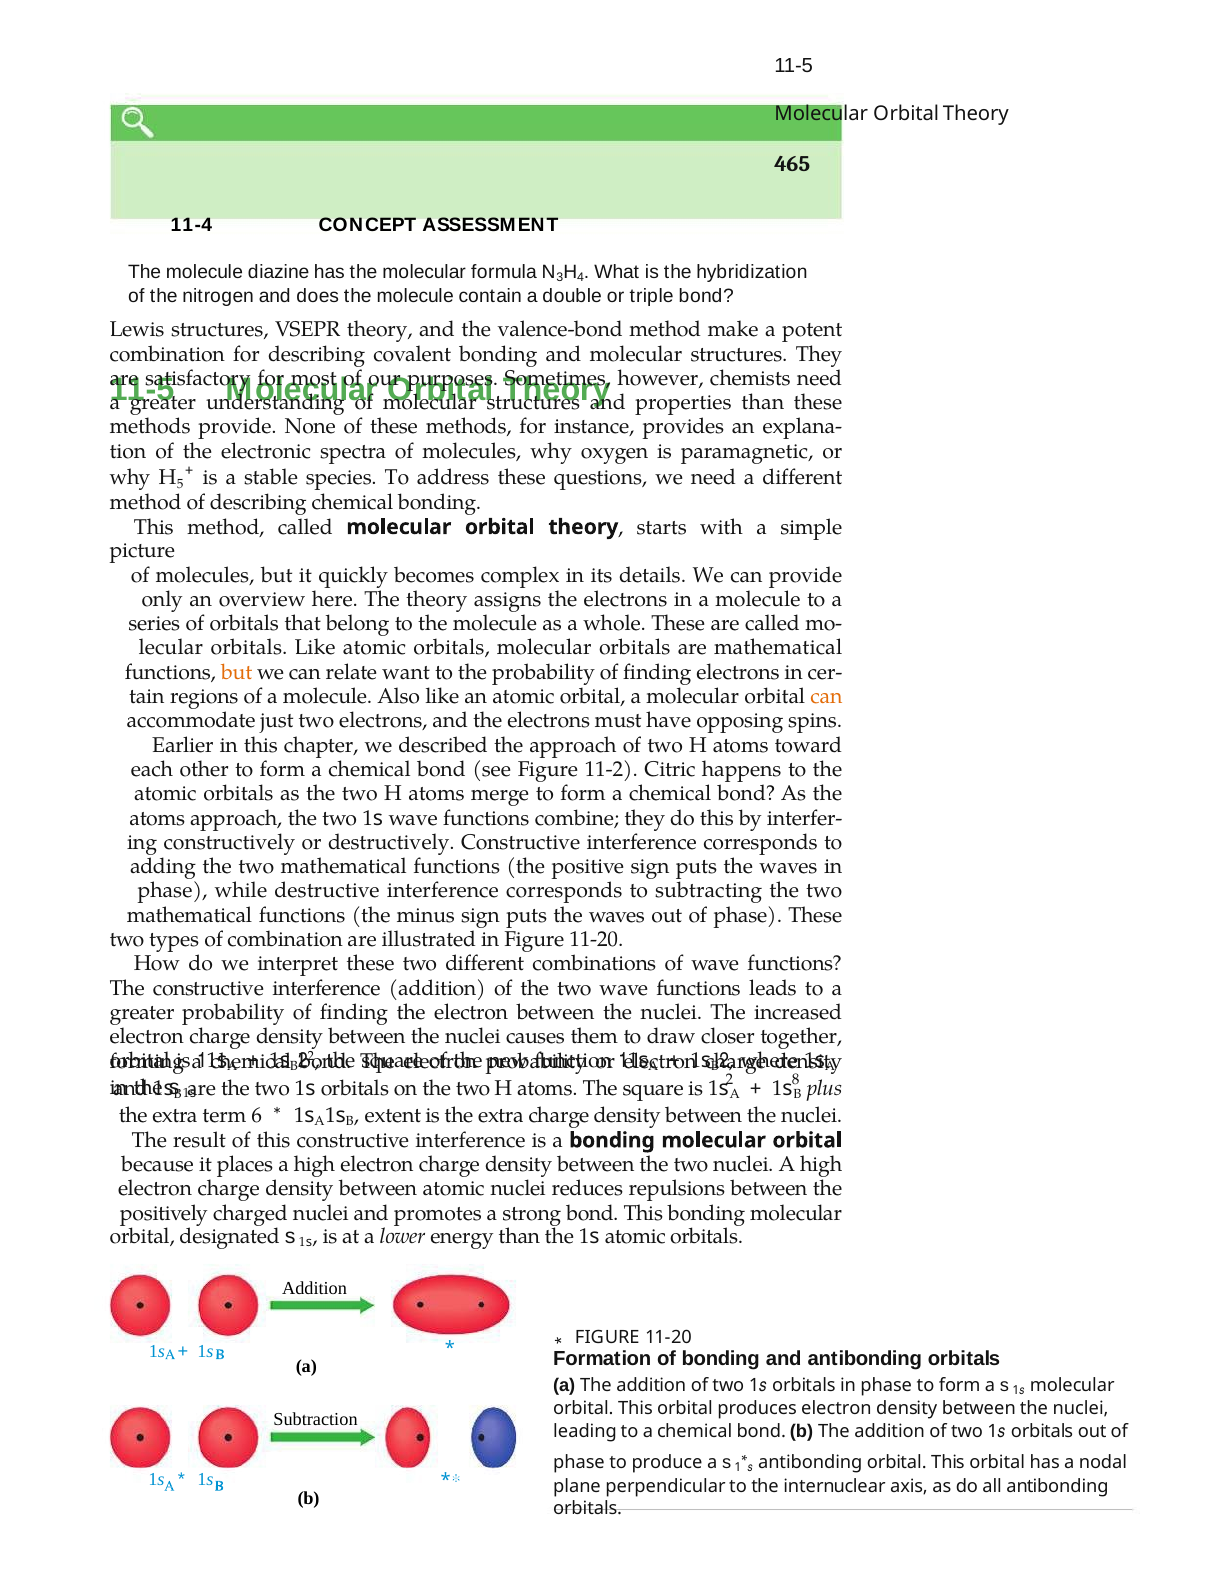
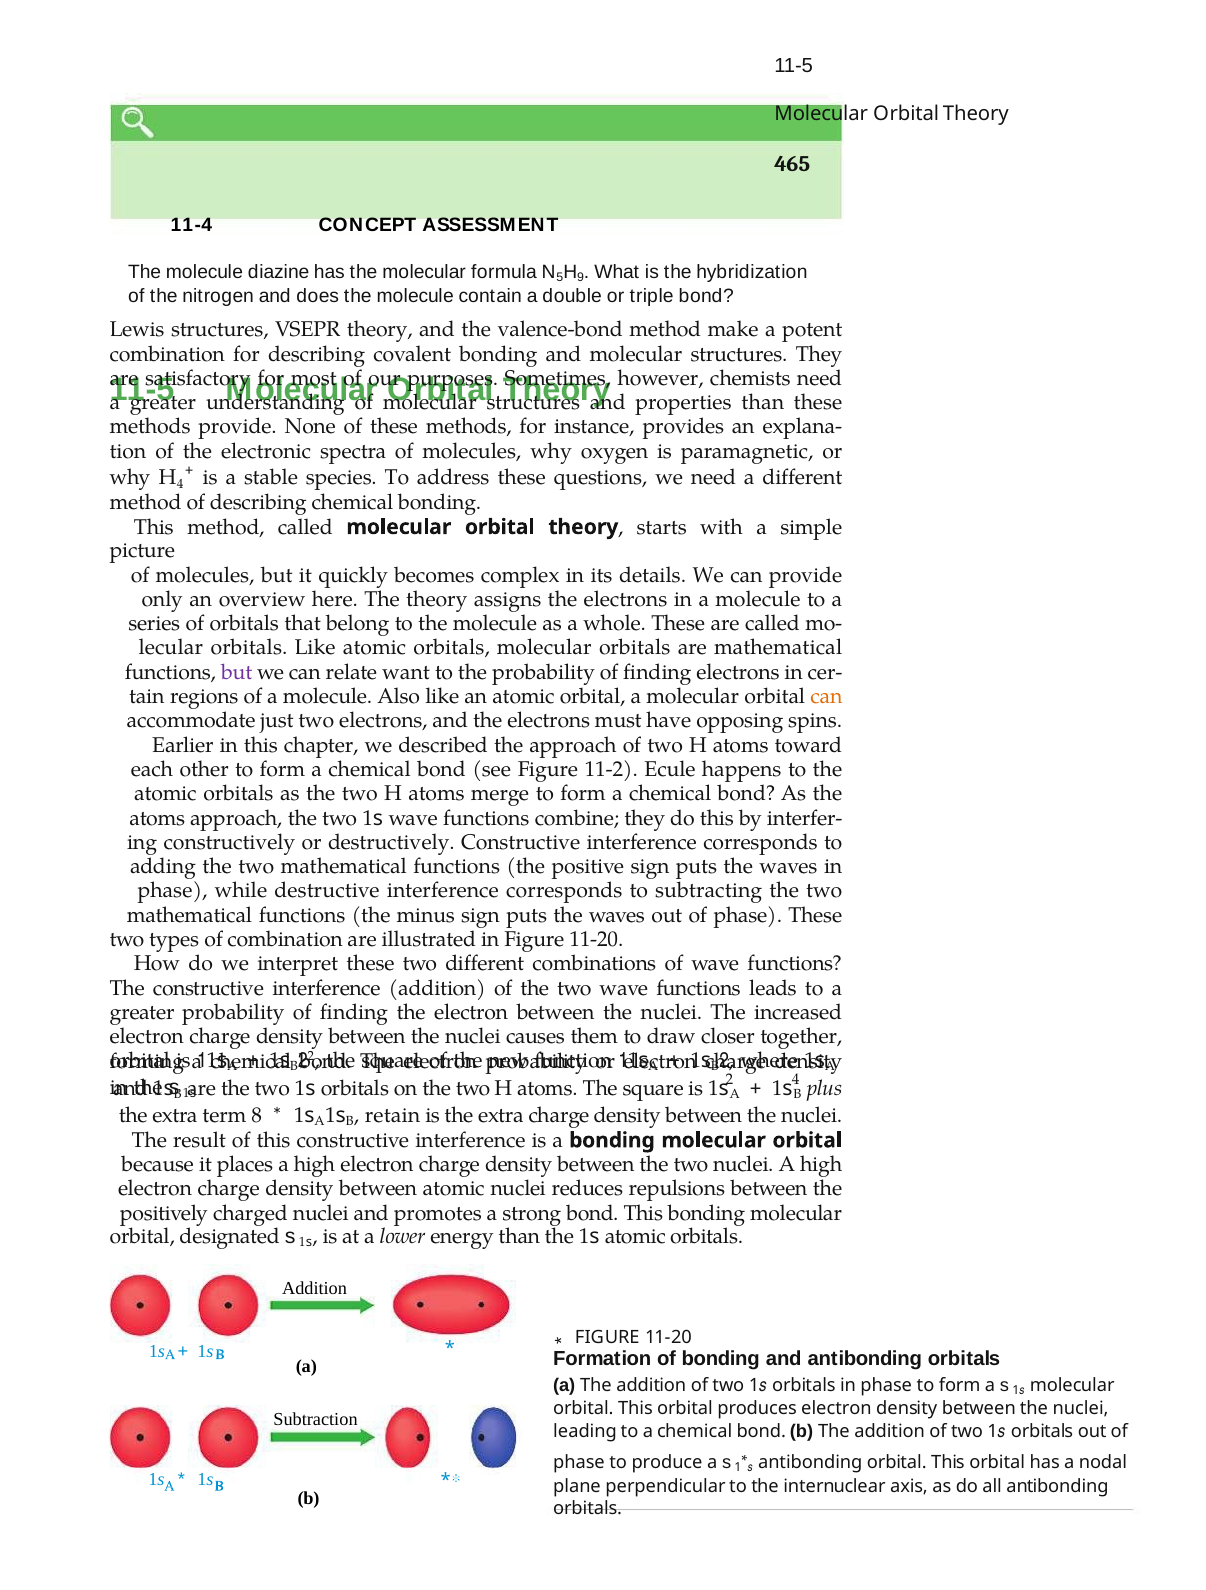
3: 3 -> 5 (560, 278)
4: 4 -> 9 (581, 278)
H 5: 5 -> 4 (180, 484)
but colour: orange -> purple (237, 672)
Citric: Citric -> Ecule (670, 769)
2 8: 8 -> 4 (796, 1079)
6: 6 -> 8 (257, 1115)
extent: extent -> retain (393, 1115)
